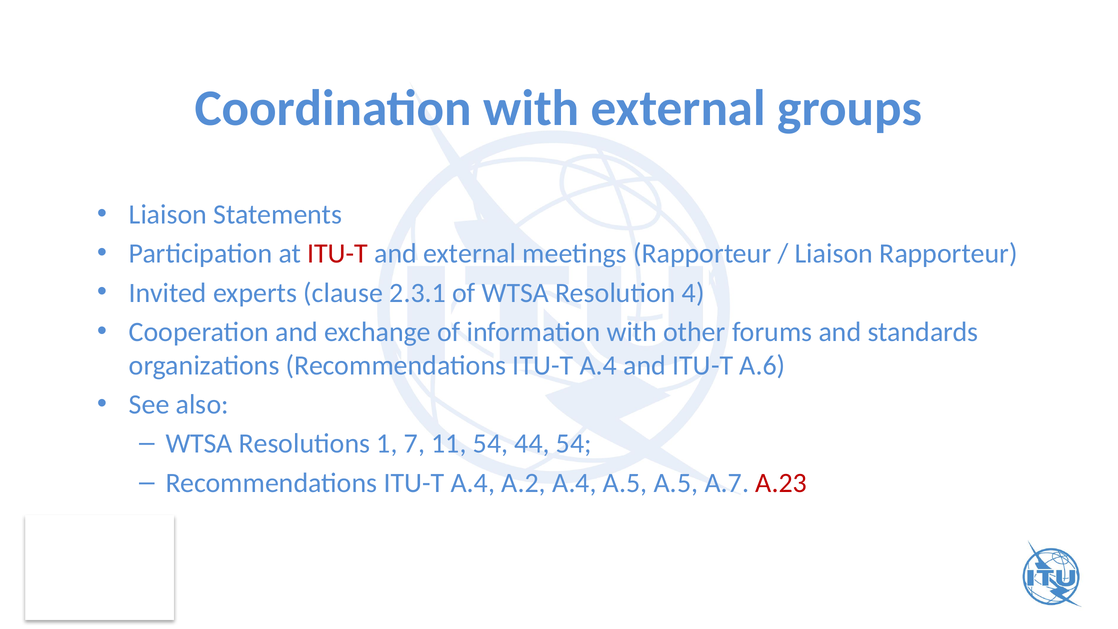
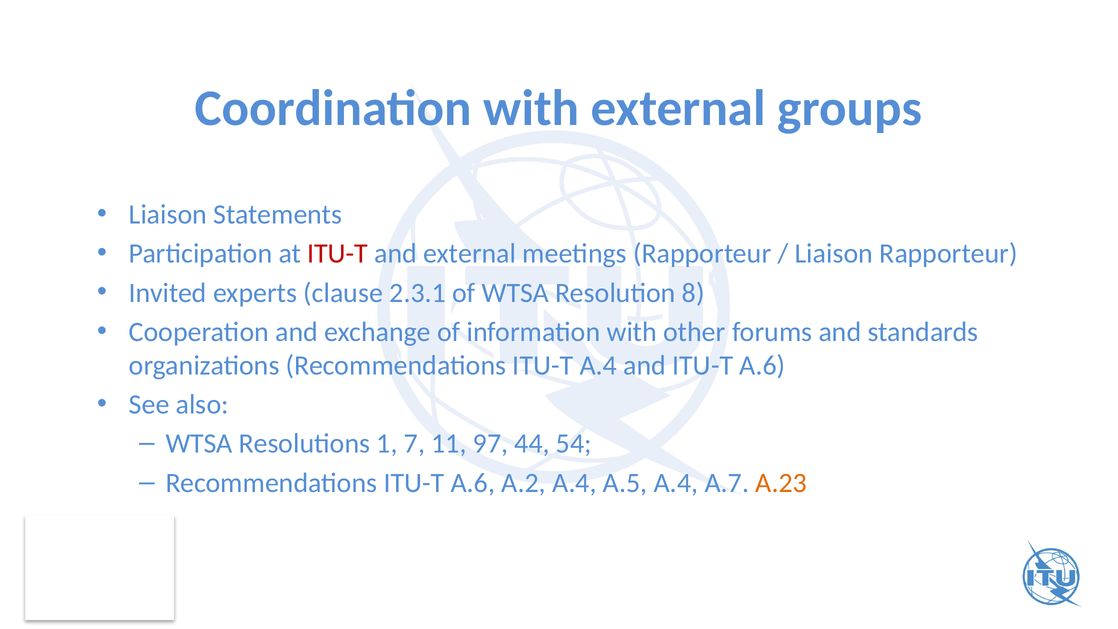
4: 4 -> 8 (693, 293)
11 54: 54 -> 97 (491, 444)
A.4: A.4 -> A.6 (473, 483)
A.5 A.5: A.5 -> A.4 (676, 483)
A.23 colour: red -> orange (781, 483)
